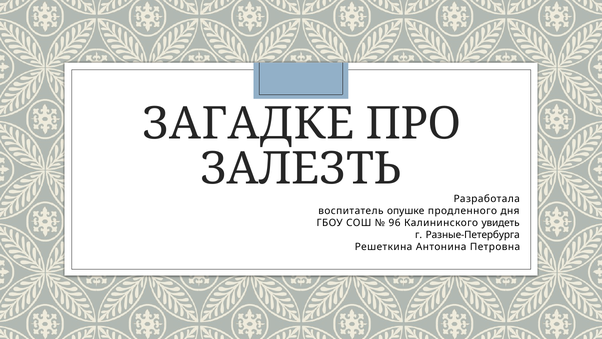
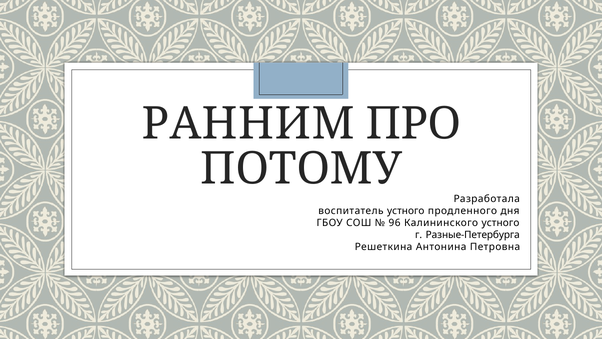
ЗАГАДКЕ: ЗАГАДКЕ -> РАННИМ (248, 124)
ЗАЛЕЗТЬ: ЗАЛЕЗТЬ -> ПОТОМУ (301, 169)
воспитатель опушке: опушке -> устного (406, 211)
Калининского увидеть: увидеть -> устного (500, 223)
